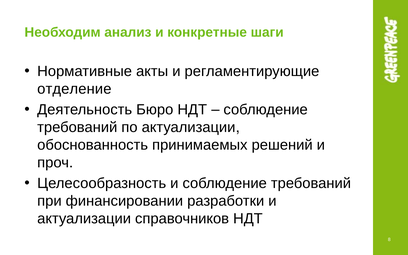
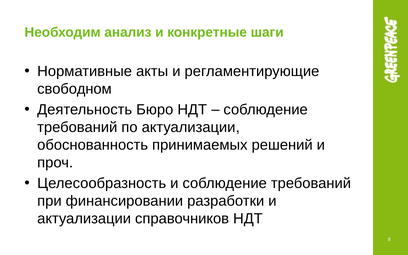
отделение: отделение -> свободном (74, 89)
